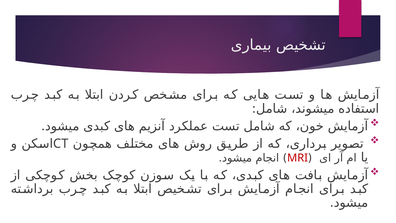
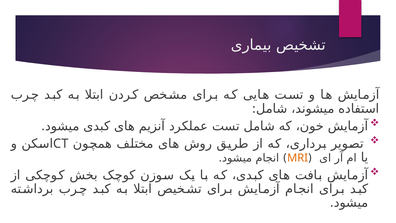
MRI colour: red -> orange (298, 158)
